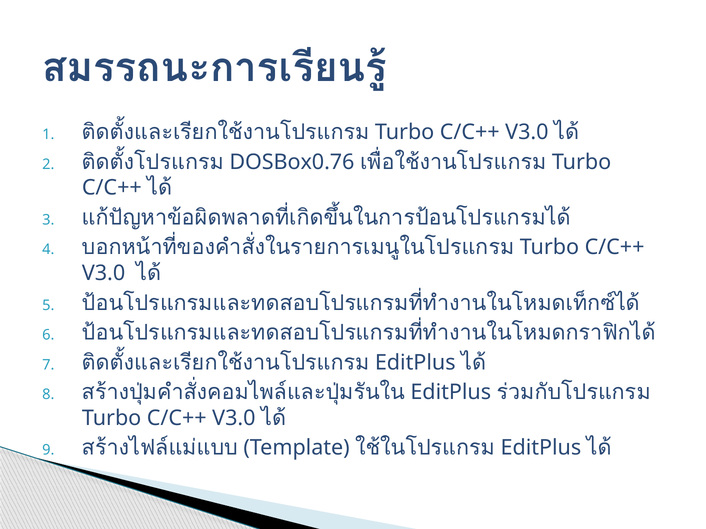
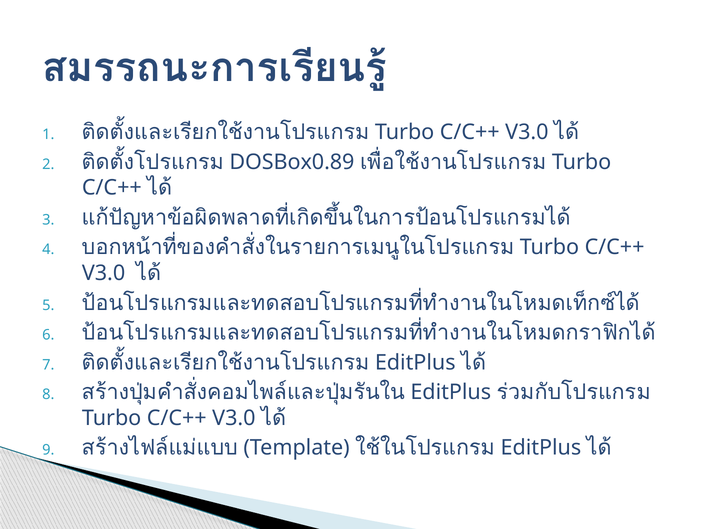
DOSBox0.76: DOSBox0.76 -> DOSBox0.89 (292, 162)
